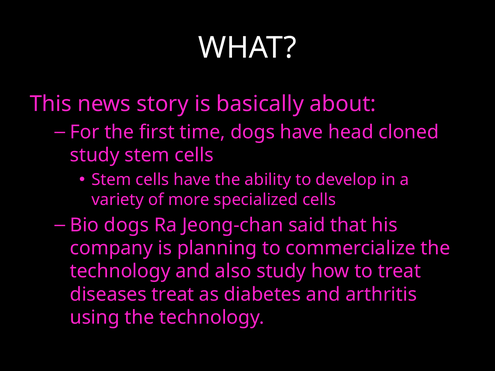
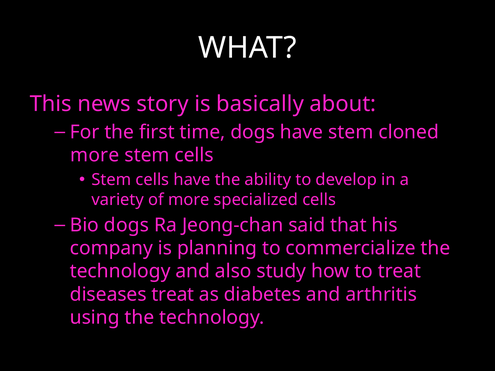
have head: head -> stem (351, 132)
study: study -> more (95, 155)
